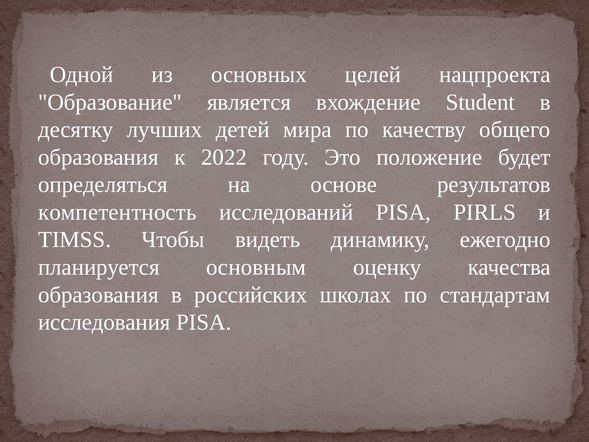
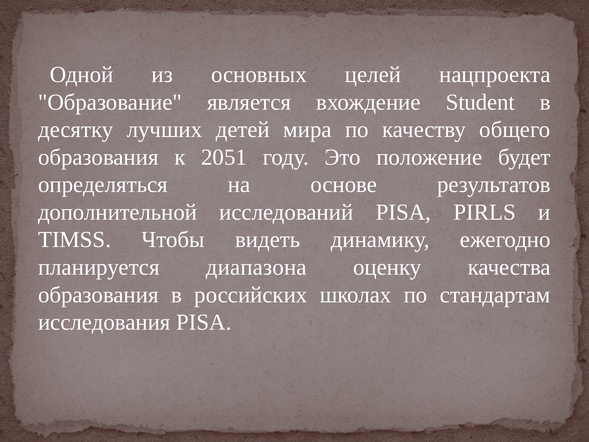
2022: 2022 -> 2051 (224, 157)
компетентность: компетентность -> дополнительной (118, 212)
основным: основным -> диапазона (256, 267)
